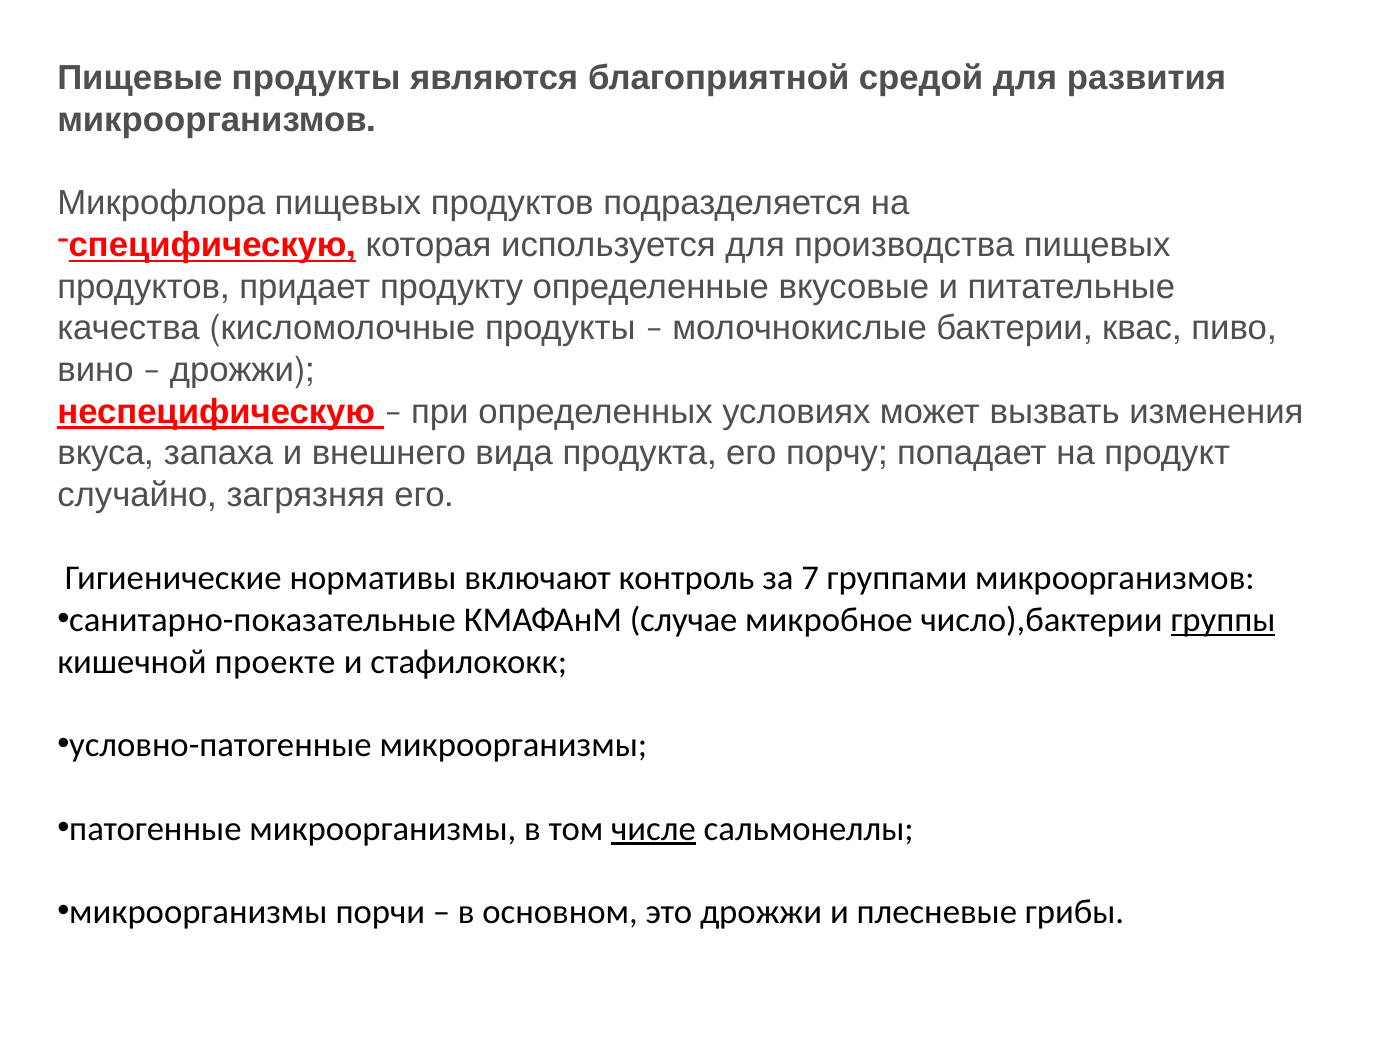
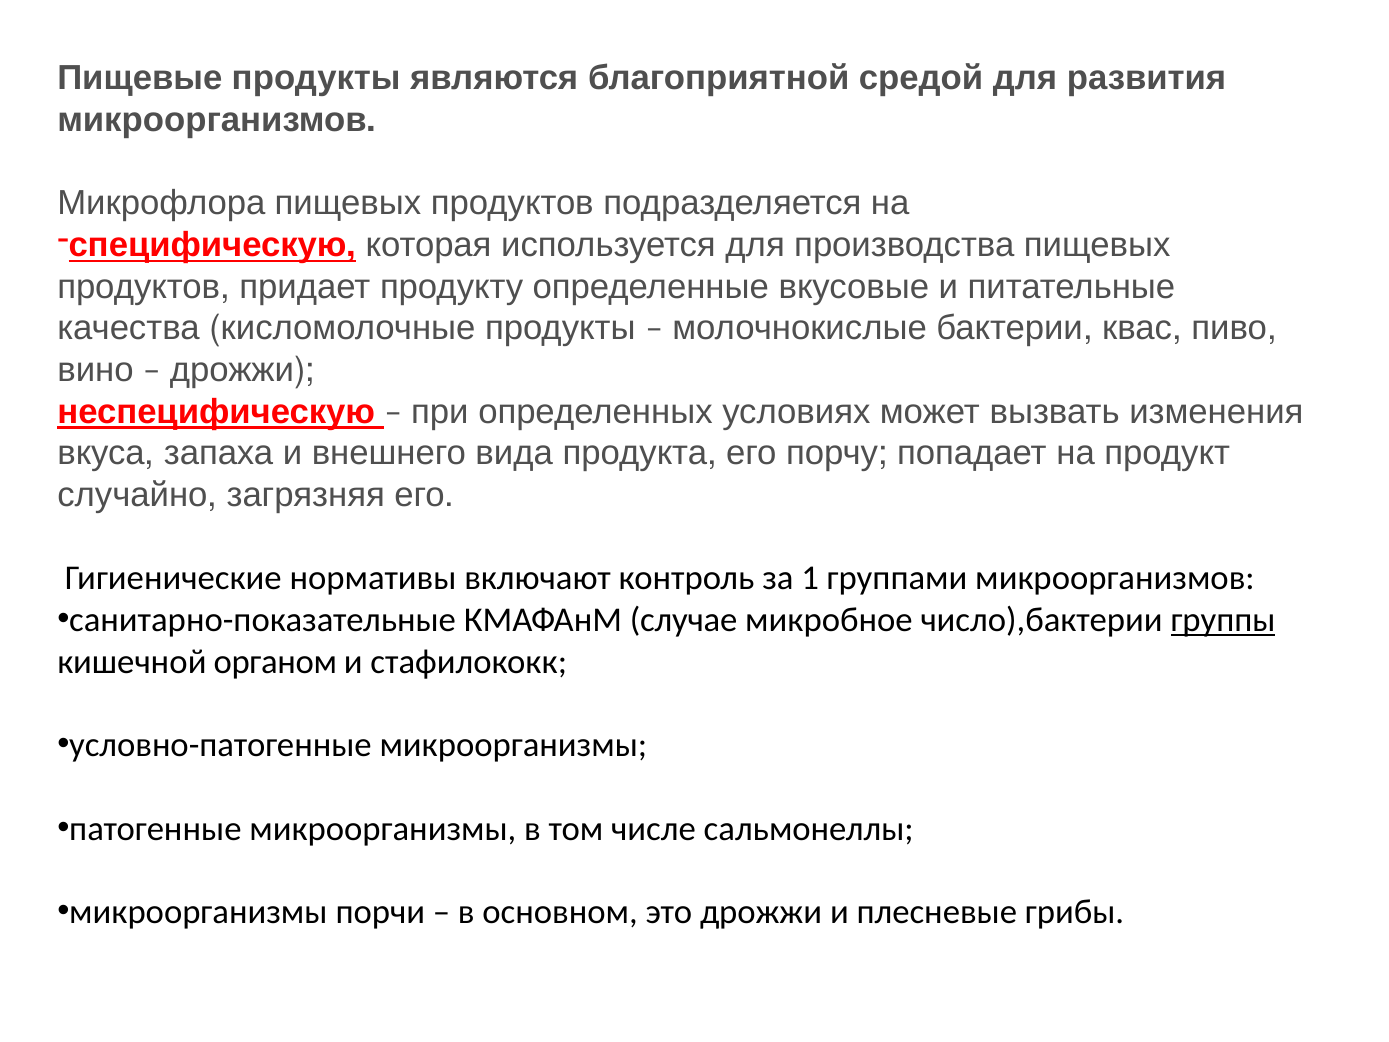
7: 7 -> 1 (810, 578)
проекте: проекте -> органом (275, 662)
числе underline: present -> none (654, 828)
